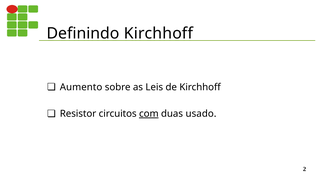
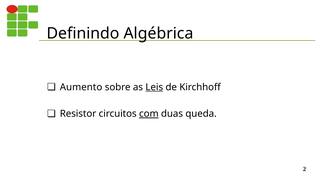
Definindo Kirchhoff: Kirchhoff -> Algébrica (158, 33)
Leis underline: none -> present (154, 87)
usado: usado -> queda (201, 114)
